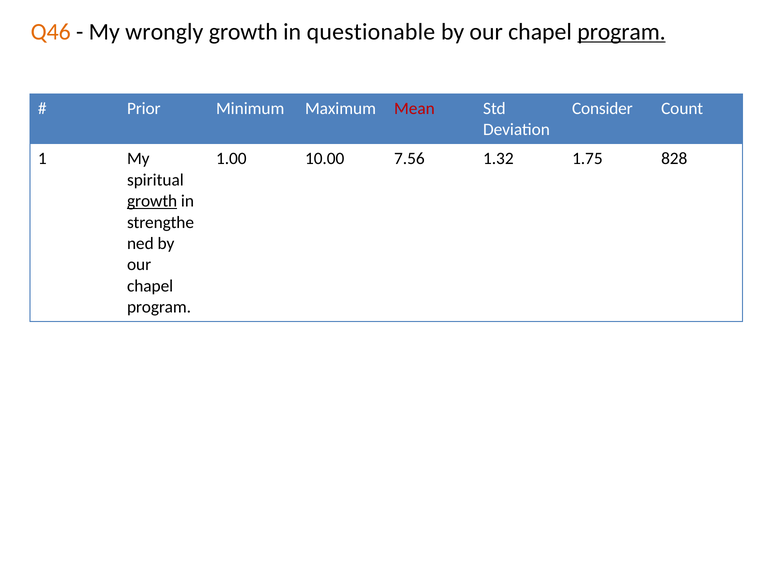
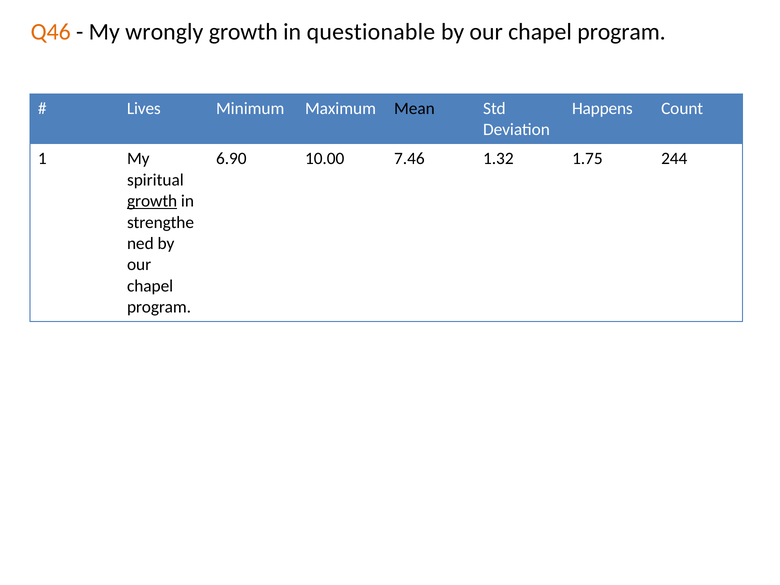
program underline: present -> none (621, 32)
Prior: Prior -> Lives (144, 109)
Mean colour: red -> black (414, 109)
Consider: Consider -> Happens (602, 109)
1.00: 1.00 -> 6.90 (231, 159)
7.56: 7.56 -> 7.46 (409, 159)
828: 828 -> 244 (674, 159)
